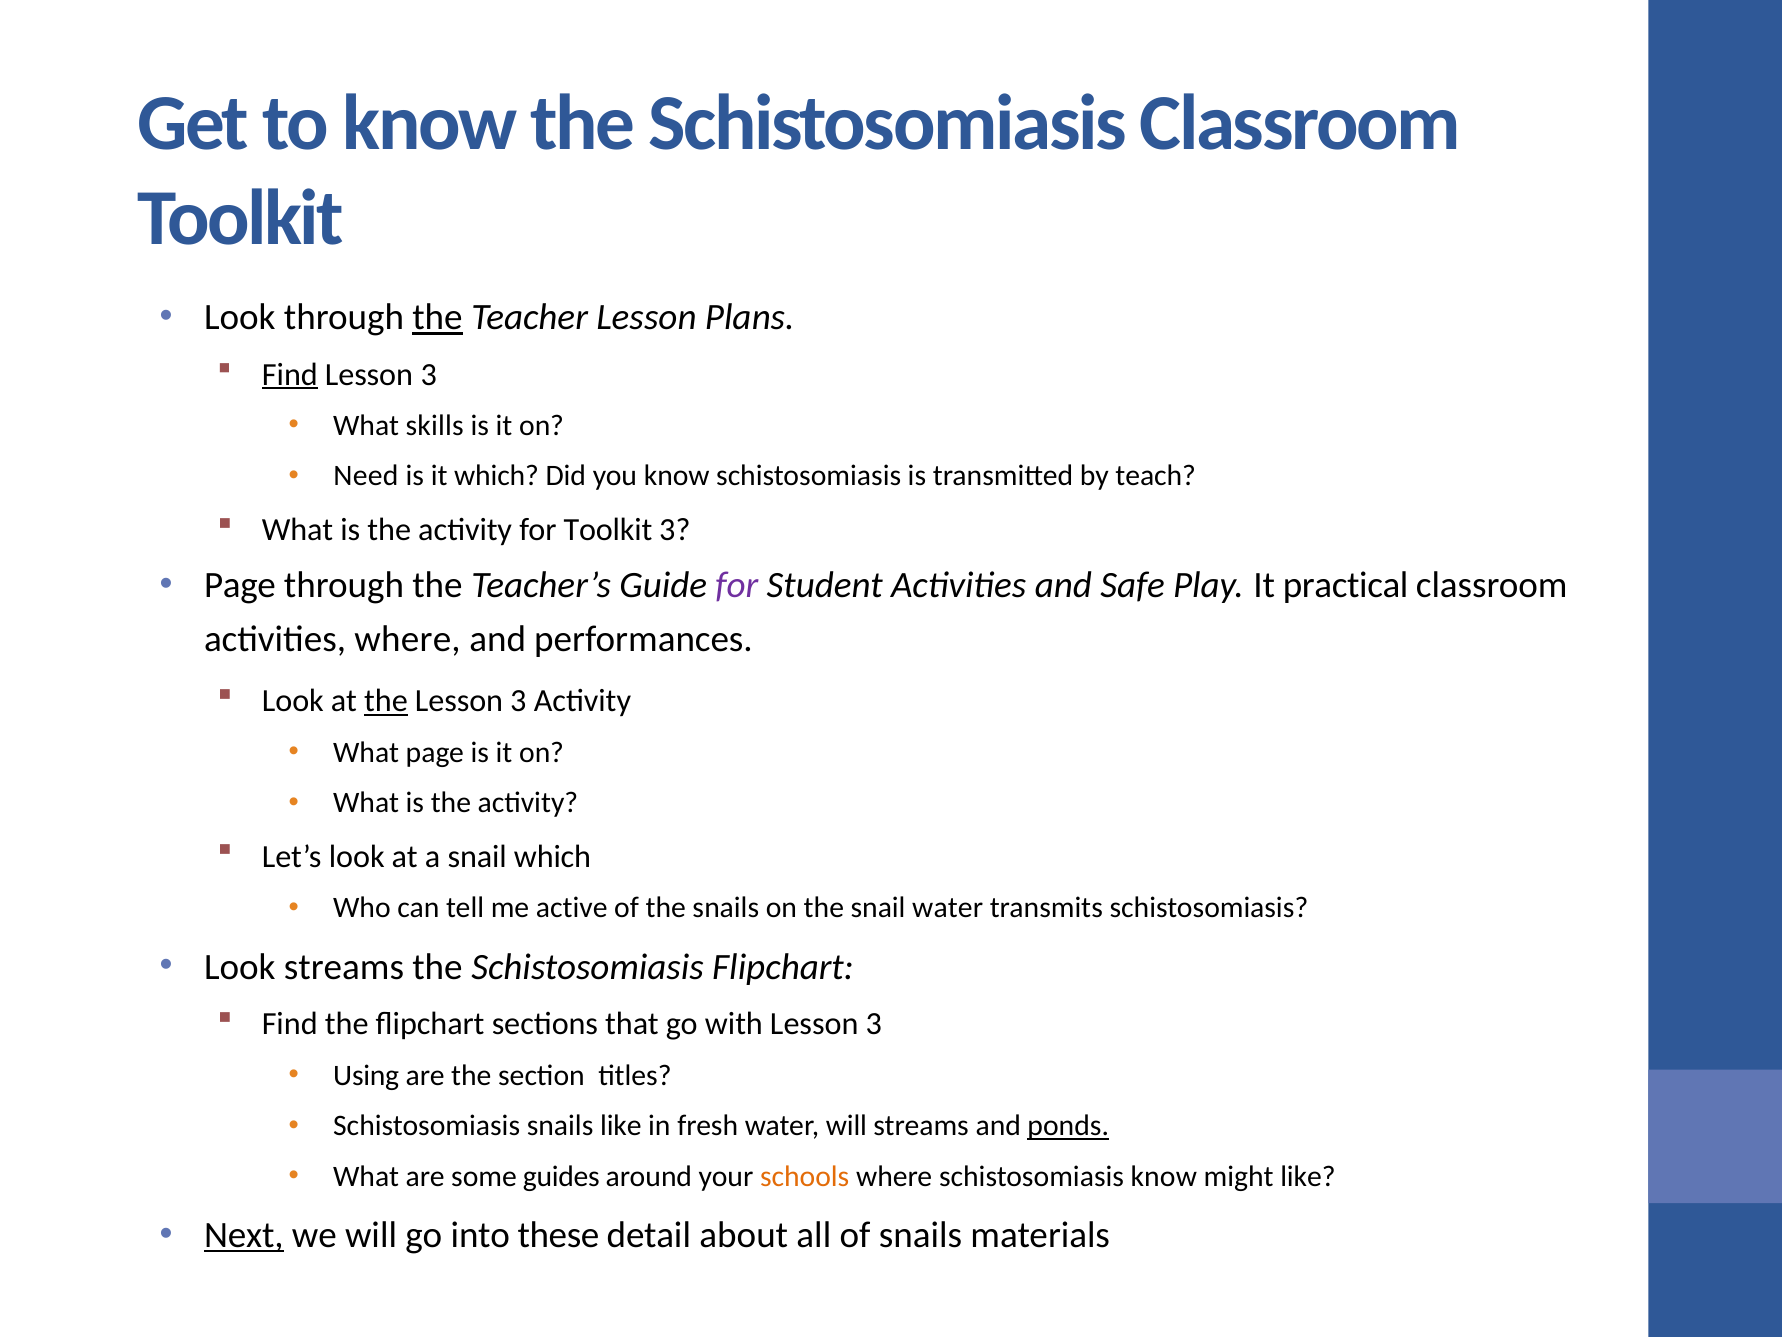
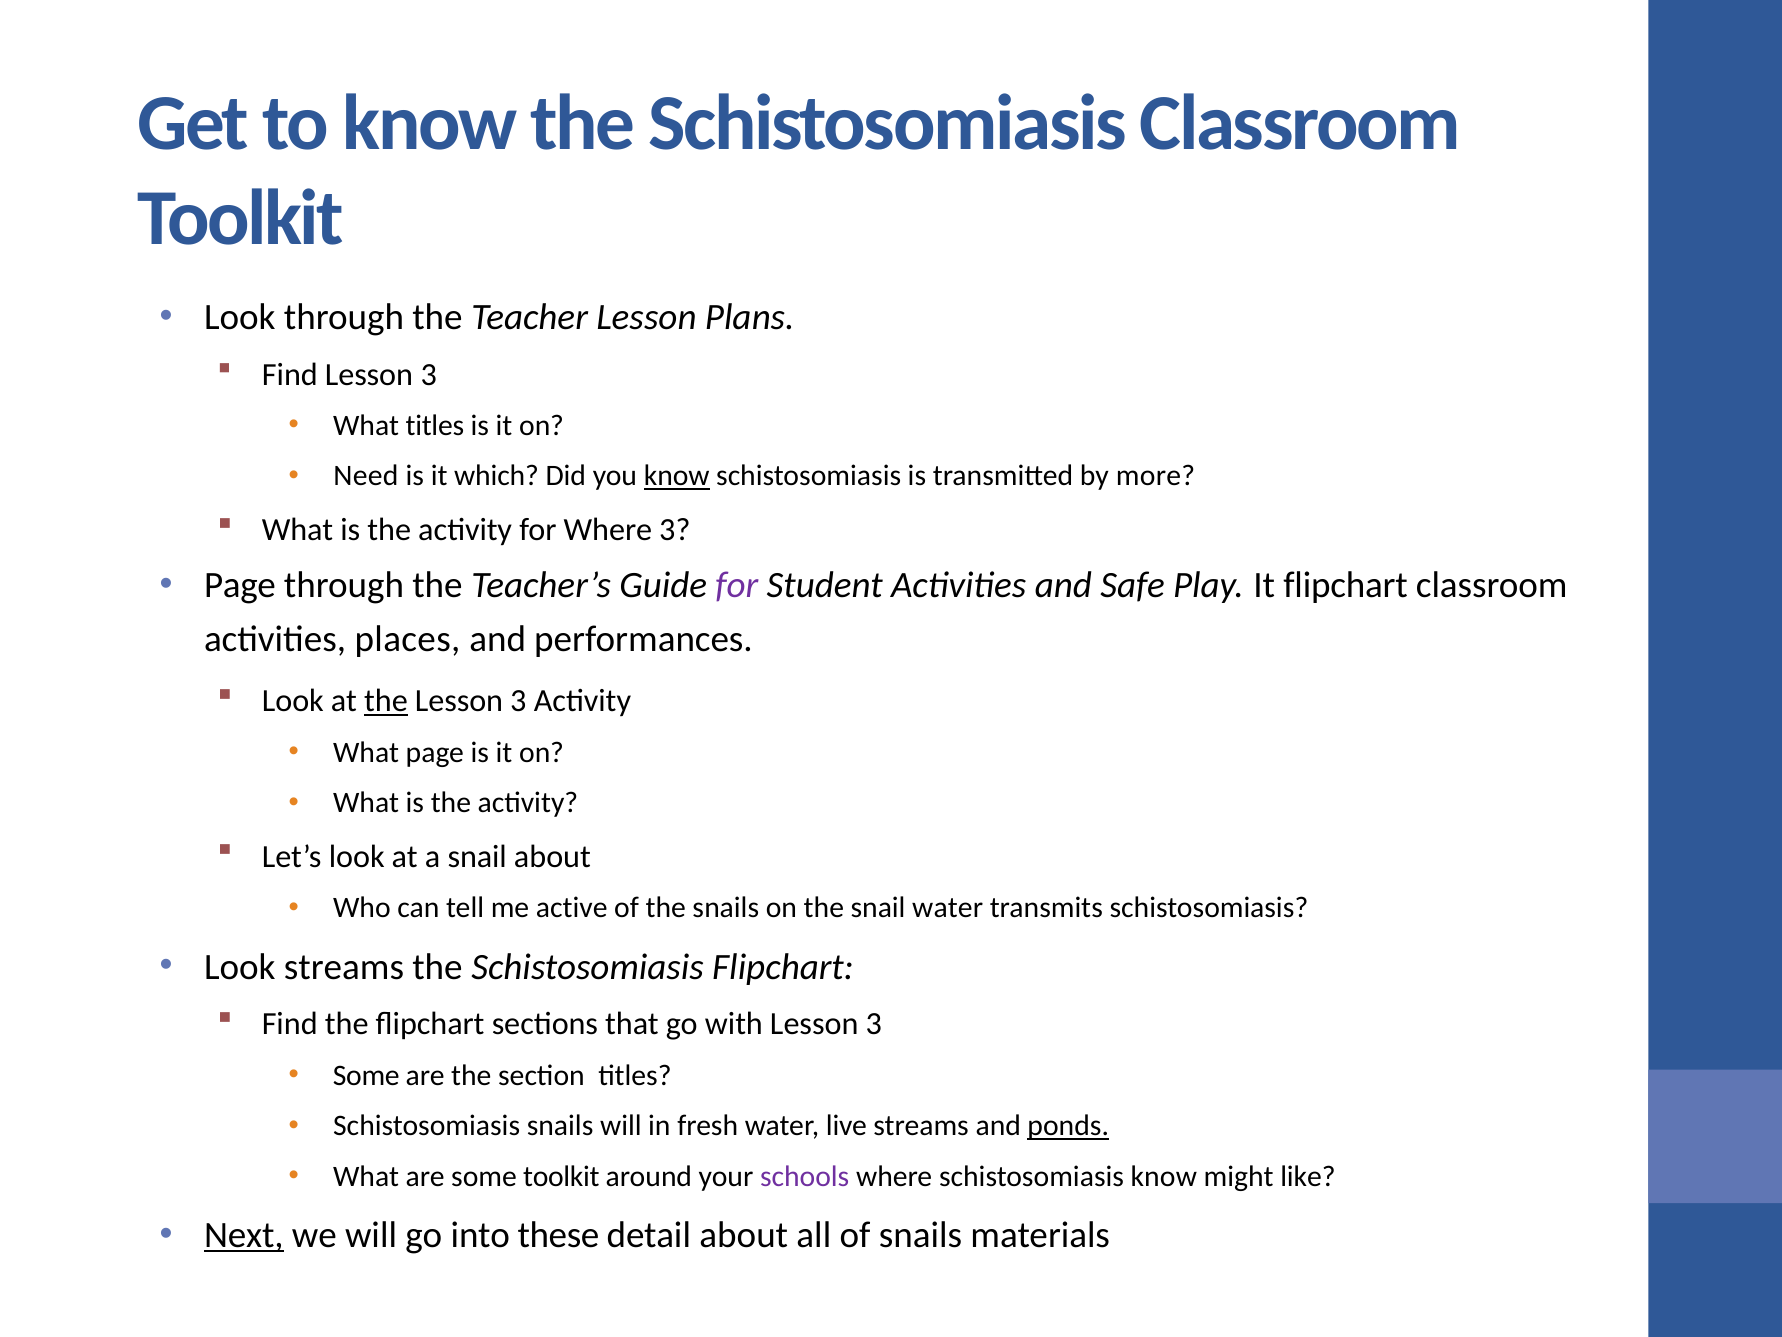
the underline: present -> none (437, 317)
Find underline: present -> none (290, 374)
What skills: skills -> titles (435, 426)
know underline: none -> present (677, 476)
teach: teach -> more (1156, 476)
for Toolkit: Toolkit -> Where (608, 529)
It practical: practical -> flipchart (1346, 585)
activities where: where -> places (407, 639)
snail which: which -> about (552, 856)
Using: Using -> Some (366, 1075)
snails like: like -> will (621, 1126)
water will: will -> live (846, 1126)
some guides: guides -> toolkit (561, 1176)
schools colour: orange -> purple (805, 1176)
